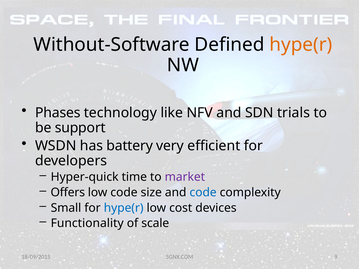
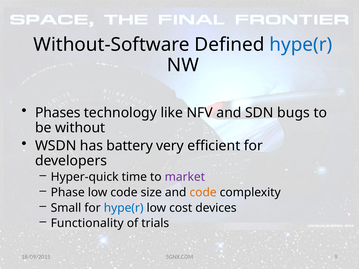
hype(r colour: orange -> blue (301, 45)
trials: trials -> bugs (294, 113)
support: support -> without (80, 128)
Offers: Offers -> Phase (68, 193)
code colour: blue -> orange (203, 193)
scale: scale -> trials (155, 223)
